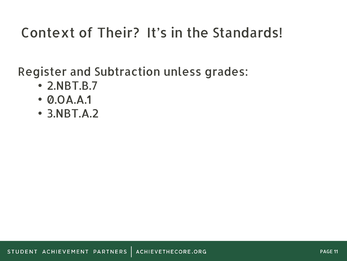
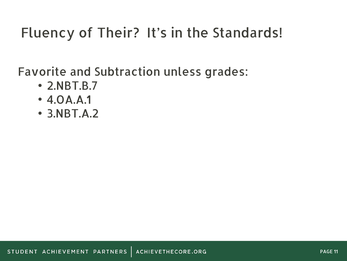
Context: Context -> Fluency (48, 33)
Register: Register -> Favorite (42, 72)
0.OA.A.1: 0.OA.A.1 -> 4.OA.A.1 (69, 100)
